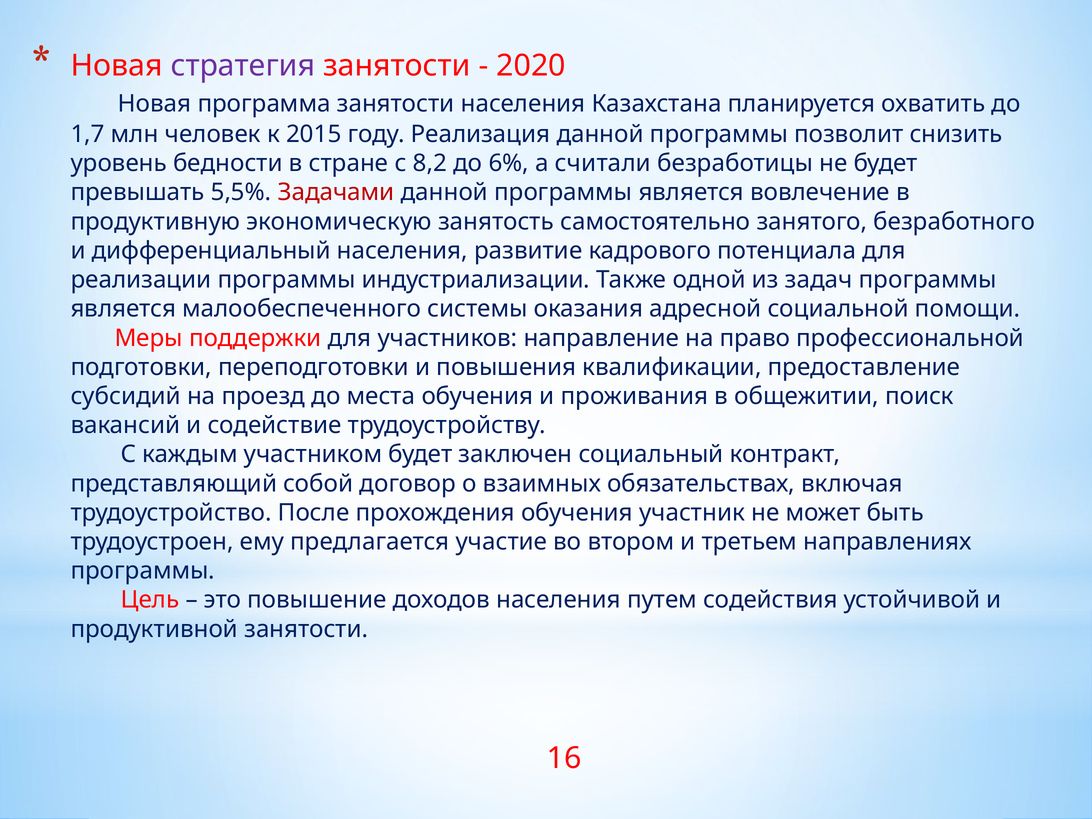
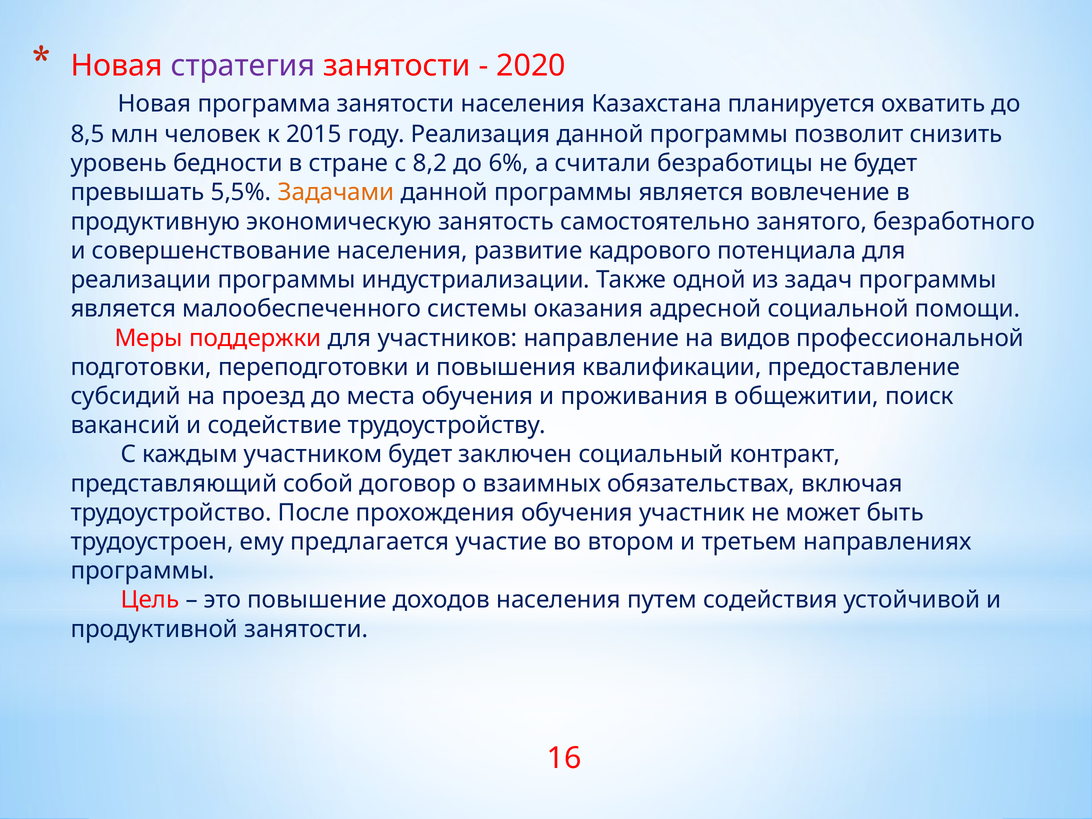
1,7: 1,7 -> 8,5 (88, 134)
Задачами colour: red -> orange (336, 192)
дифференциальный: дифференциальный -> совершенствование (211, 251)
право: право -> видов (755, 338)
